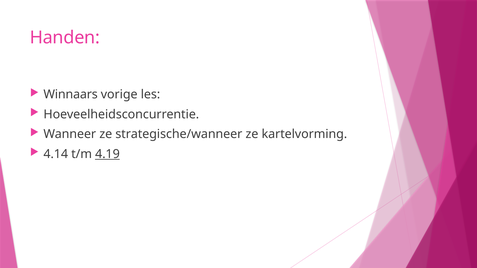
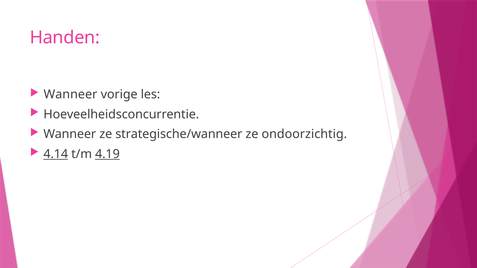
Winnaars: Winnaars -> Wanneer (70, 95)
kartelvorming: kartelvorming -> ondoorzichtig (304, 134)
4.14 underline: none -> present (56, 154)
